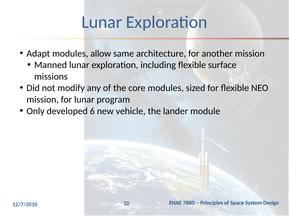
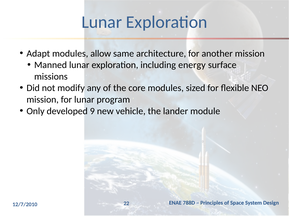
including flexible: flexible -> energy (192, 65)
6: 6 -> 9 (92, 111)
